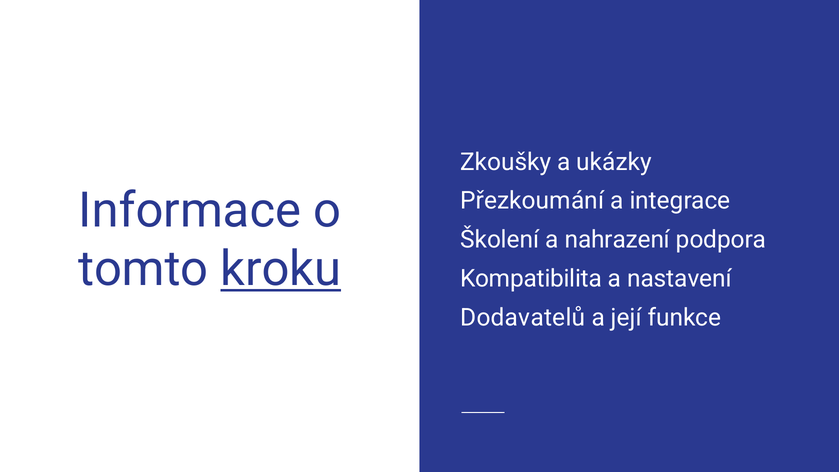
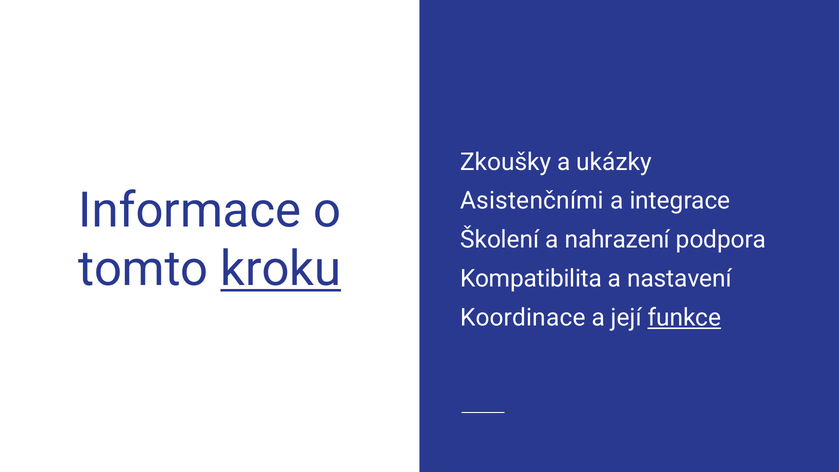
Přezkoumání: Přezkoumání -> Asistenčními (532, 201)
Dodavatelů: Dodavatelů -> Koordinace (523, 318)
funkce underline: none -> present (684, 318)
